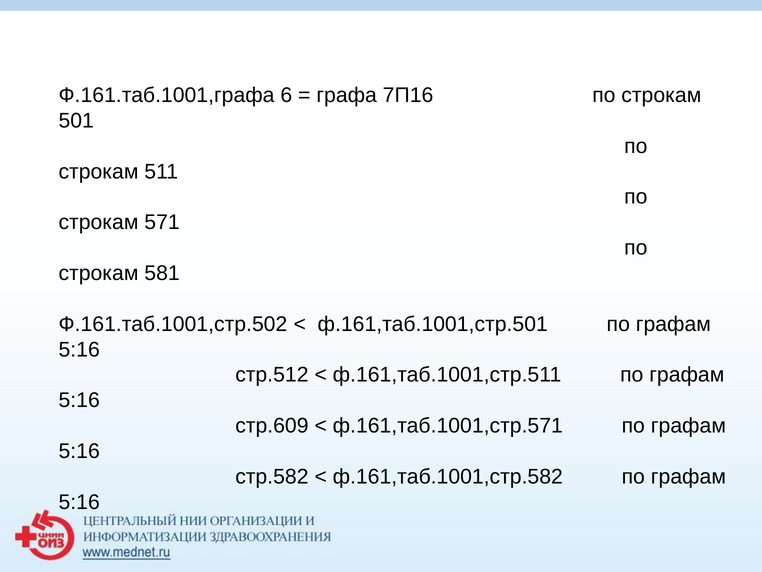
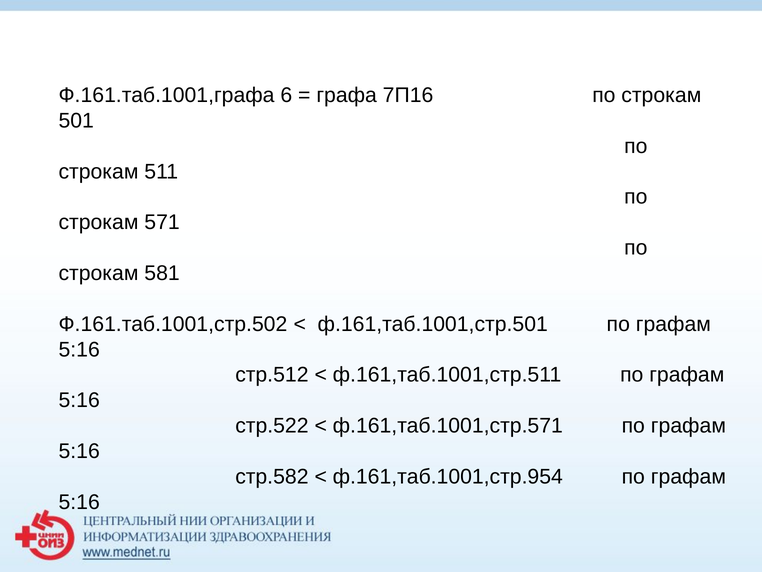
стр.609: стр.609 -> стр.522 (272, 425)
ф.161,таб.1001,стр.582: ф.161,таб.1001,стр.582 -> ф.161,таб.1001,стр.954 (448, 476)
